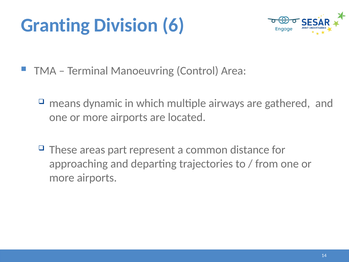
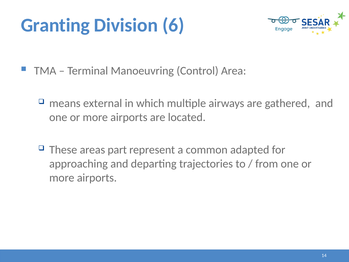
dynamic: dynamic -> external (103, 103)
distance: distance -> adapted (250, 150)
